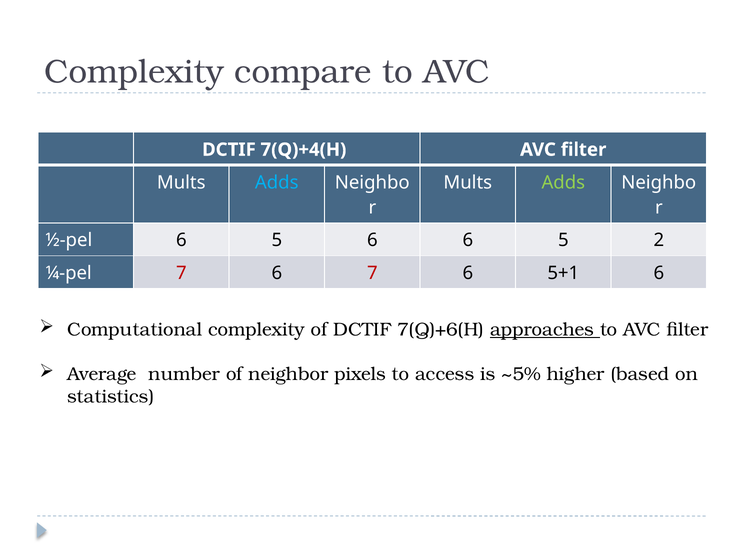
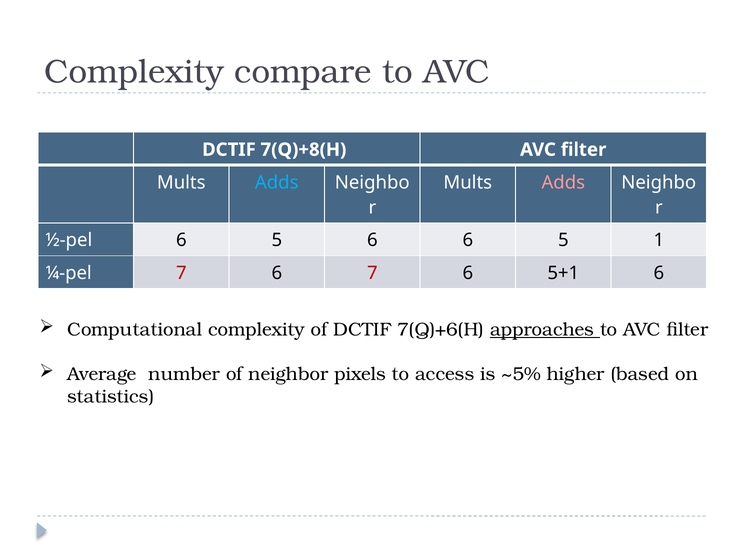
7(Q)+4(H: 7(Q)+4(H -> 7(Q)+8(H (303, 150)
Adds colour: light green -> pink (563, 182)
2: 2 -> 1 (659, 240)
